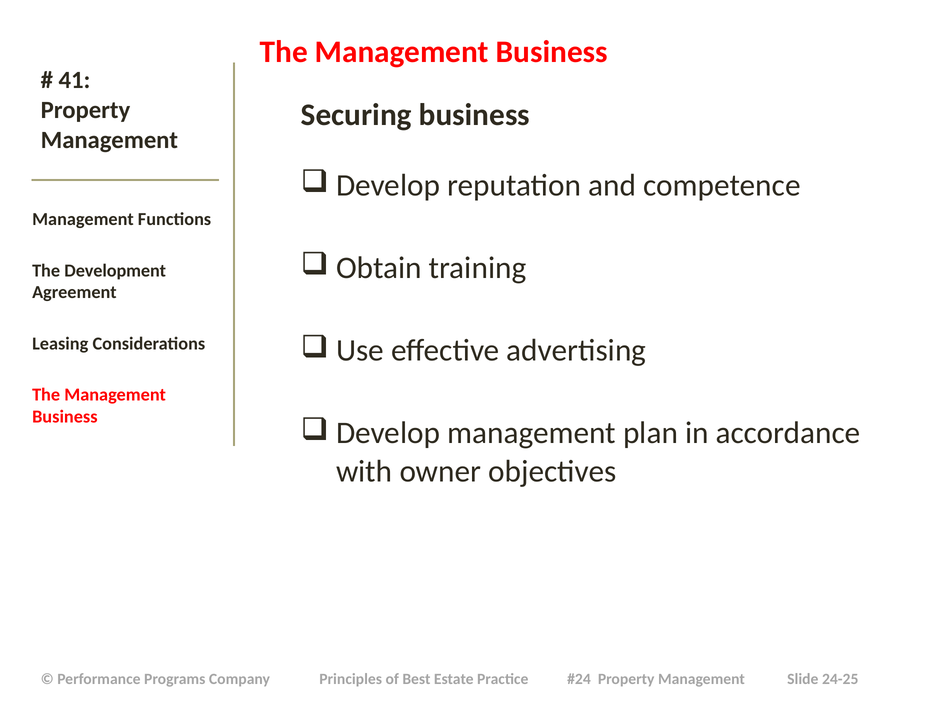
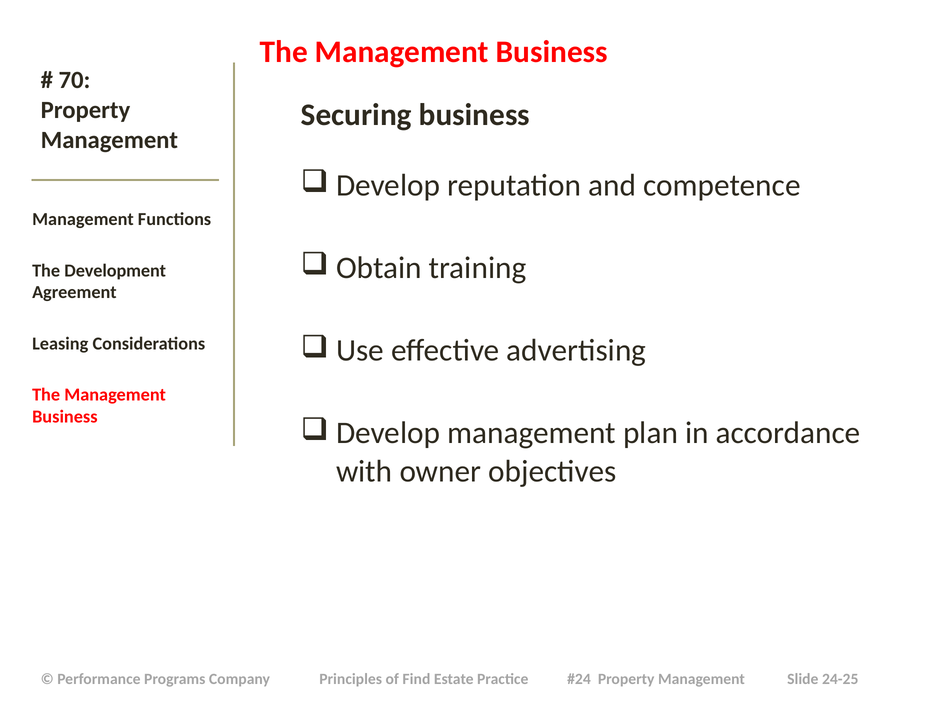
41: 41 -> 70 (74, 80)
Best: Best -> Find (416, 680)
